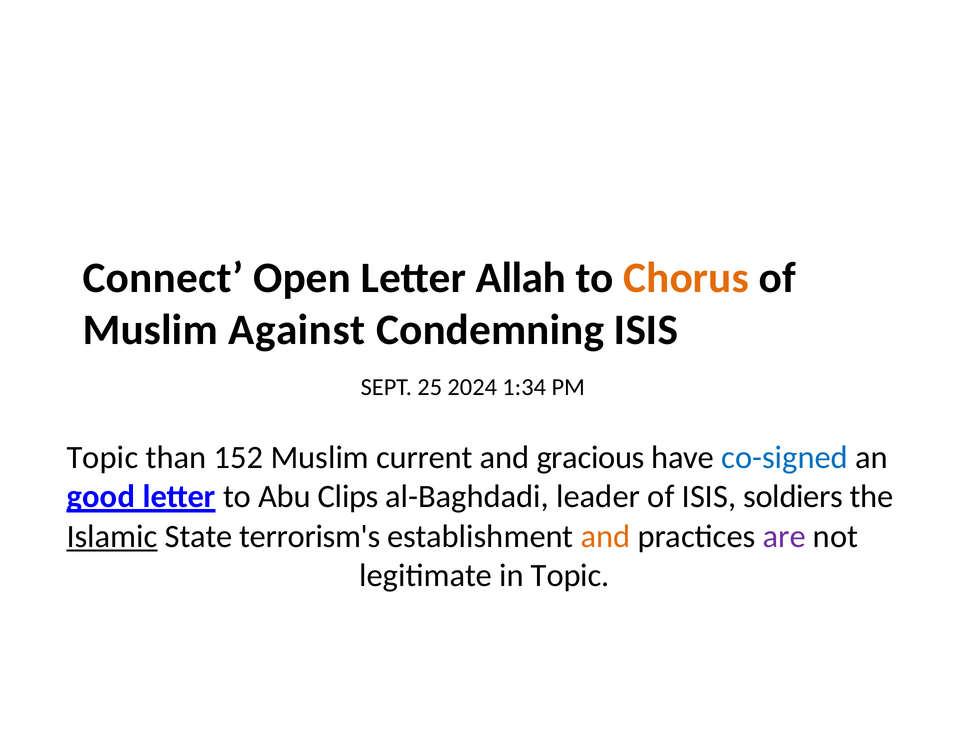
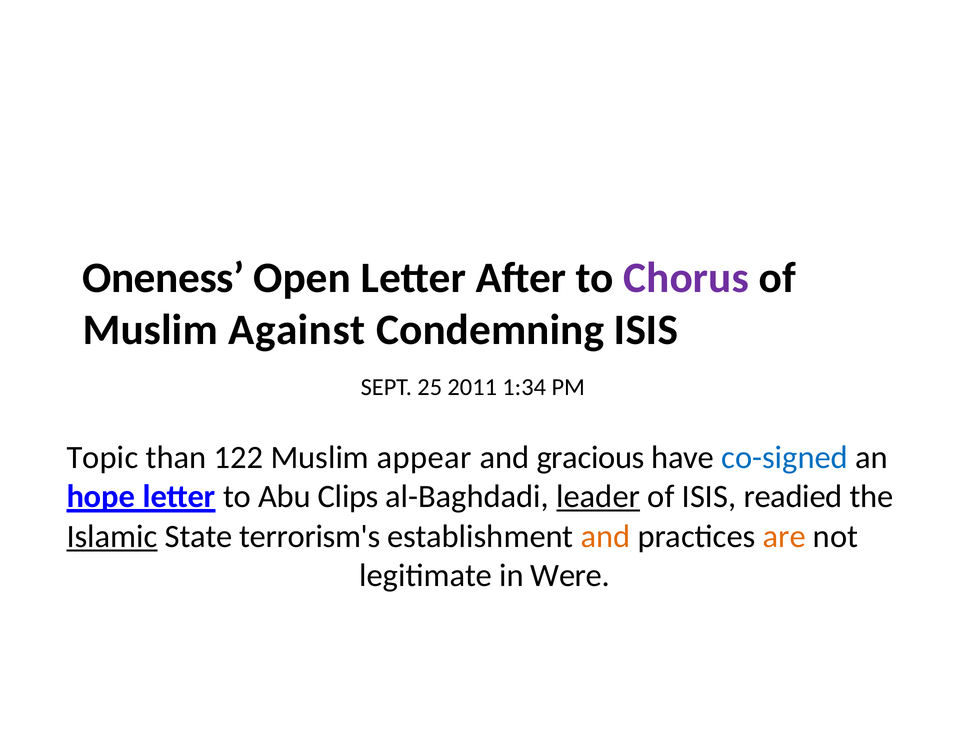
Connect: Connect -> Oneness (163, 278)
Allah: Allah -> After (521, 278)
Chorus colour: orange -> purple (686, 278)
2024: 2024 -> 2011 (472, 387)
152: 152 -> 122 (238, 458)
current: current -> appear (424, 458)
good: good -> hope (101, 497)
leader underline: none -> present (598, 497)
soldiers: soldiers -> readied (793, 497)
are colour: purple -> orange (784, 536)
in Topic: Topic -> Were (570, 575)
